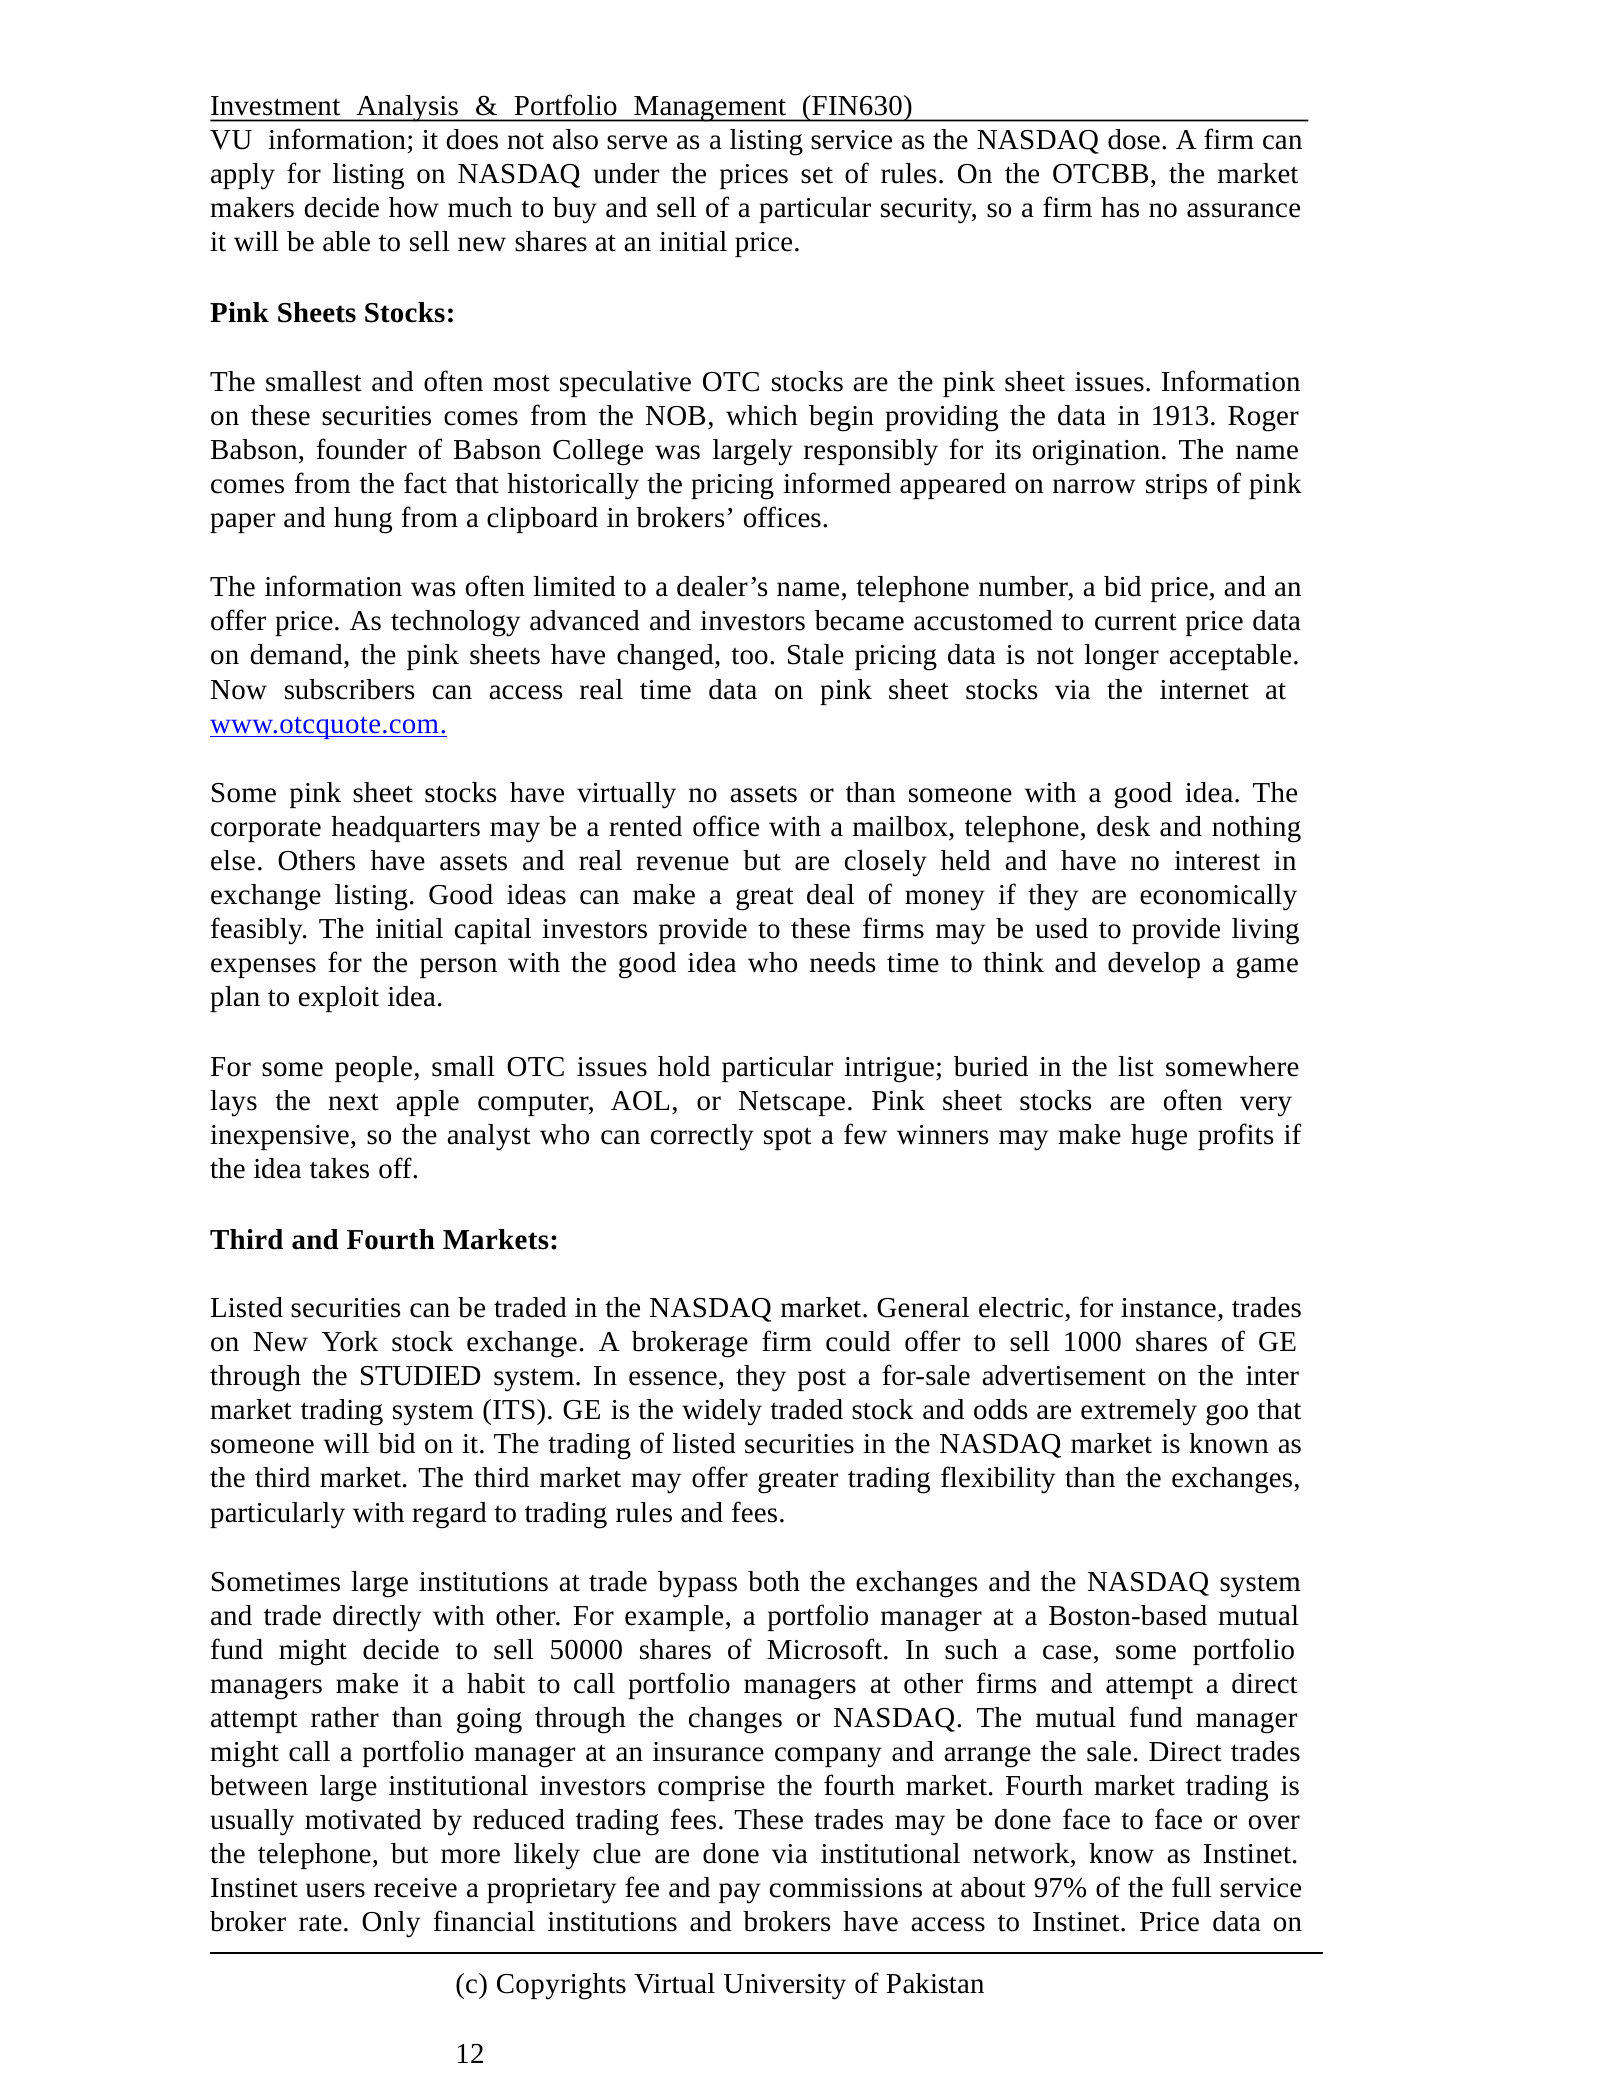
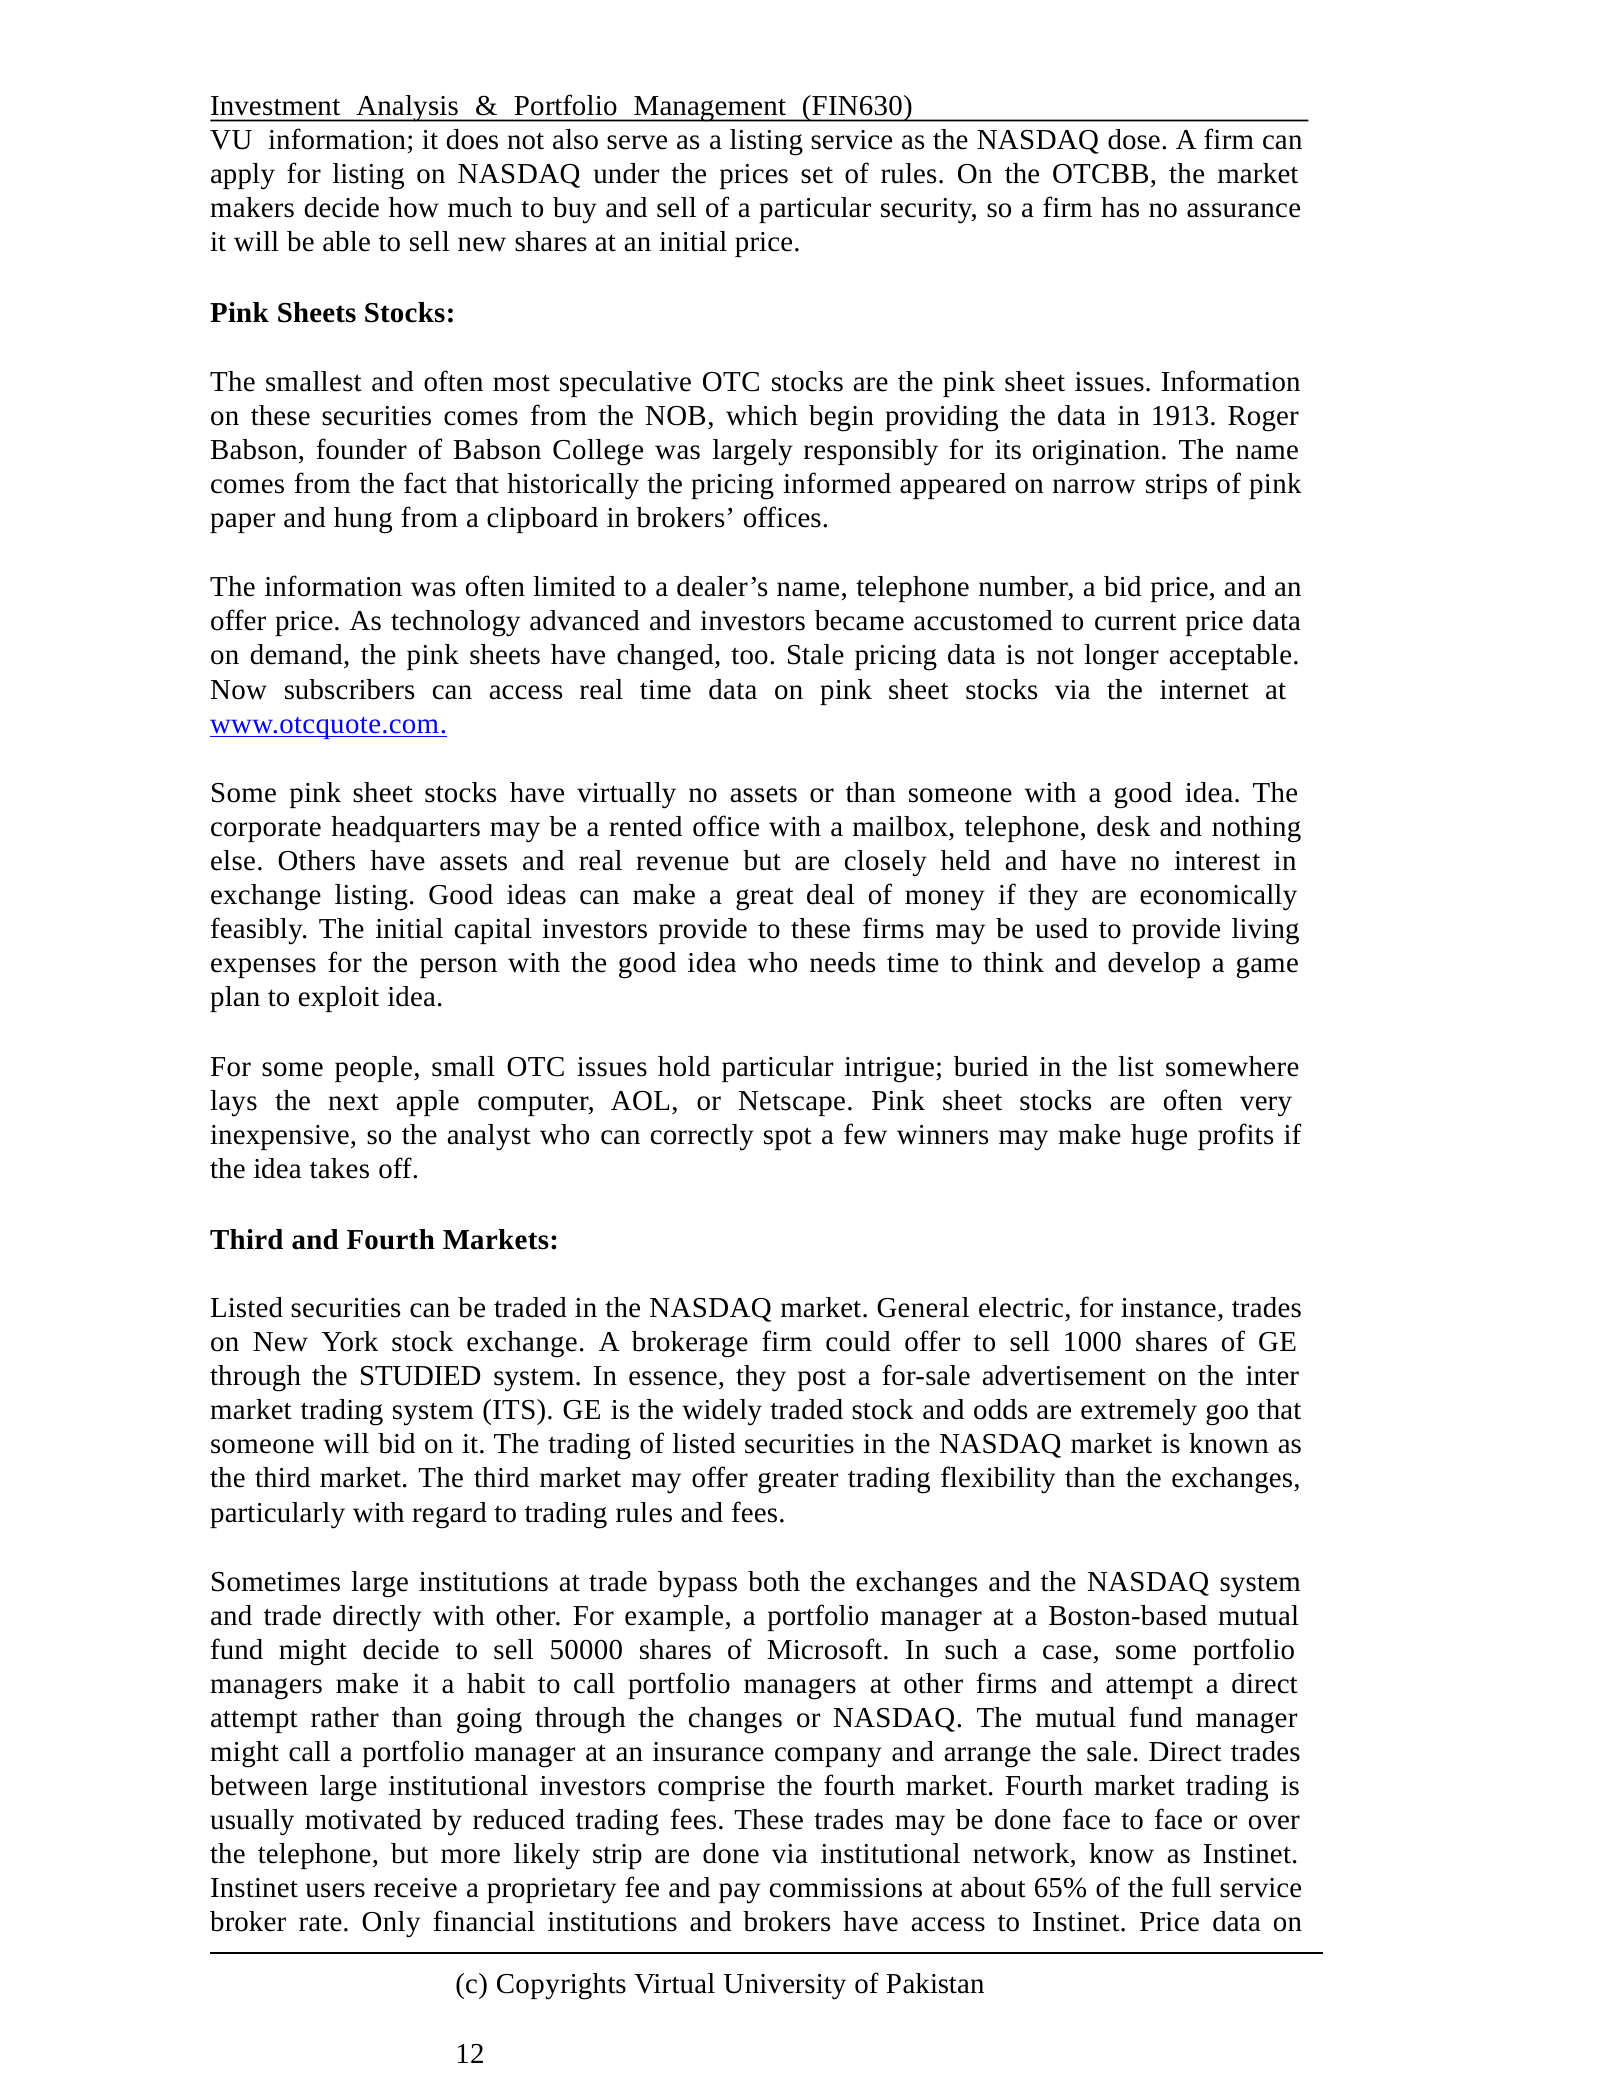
clue: clue -> strip (617, 1854)
97%: 97% -> 65% (1061, 1888)
